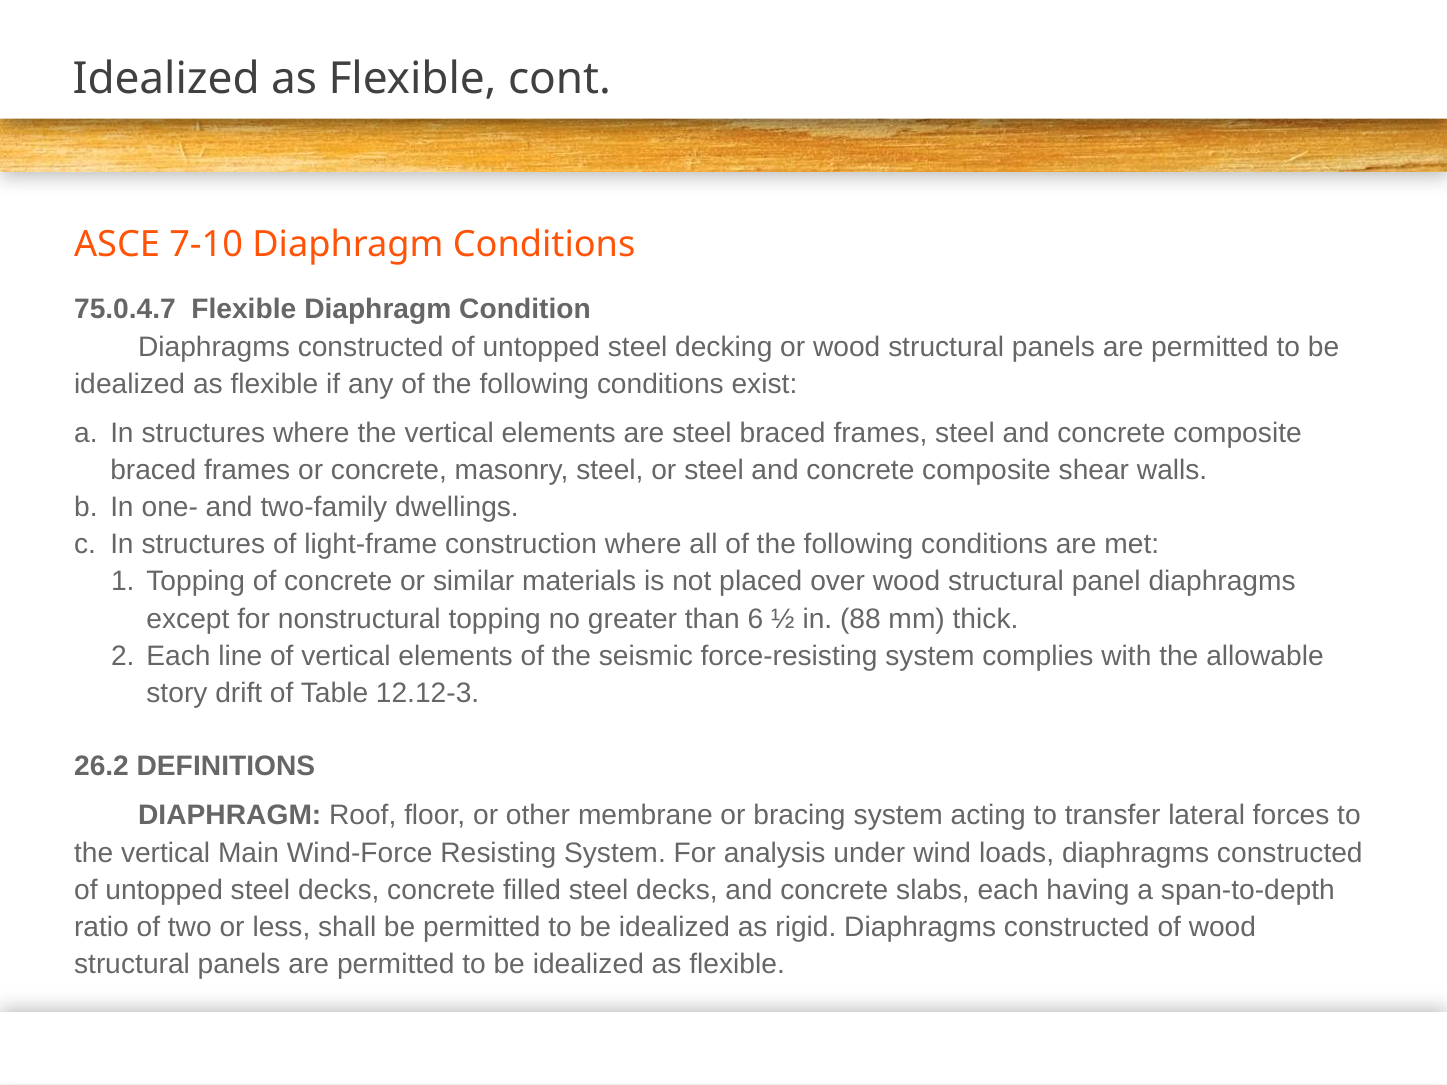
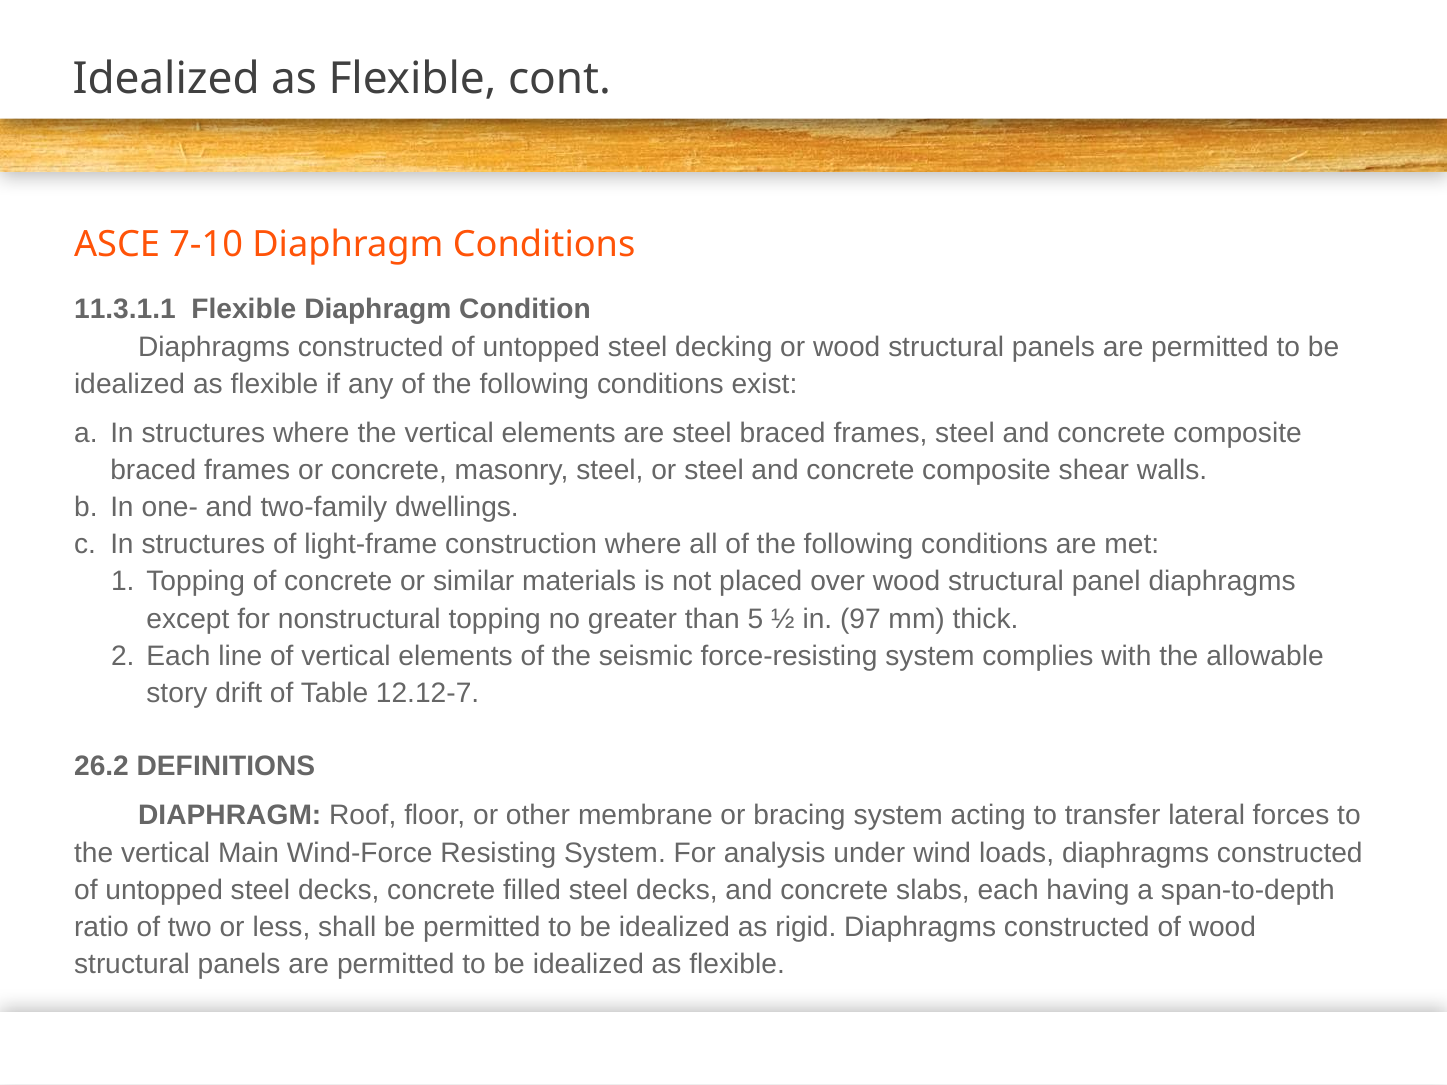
75.0.4.7: 75.0.4.7 -> 11.3.1.1 (125, 310)
6: 6 -> 5 (755, 619)
88: 88 -> 97 (860, 619)
12.12-3: 12.12-3 -> 12.12-7 (428, 693)
